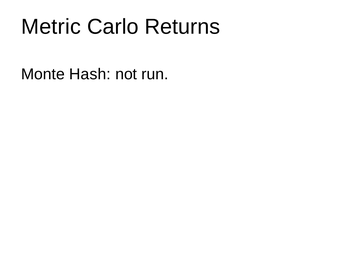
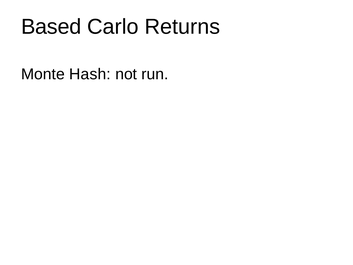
Metric: Metric -> Based (51, 27)
